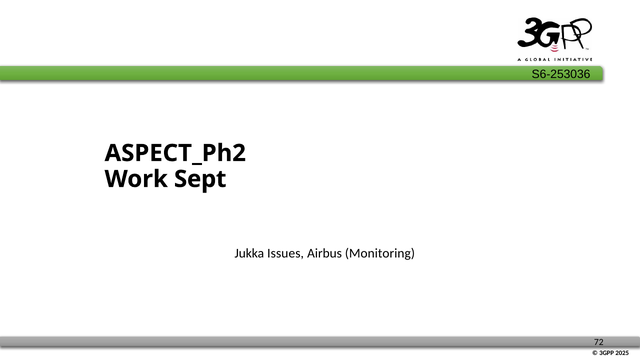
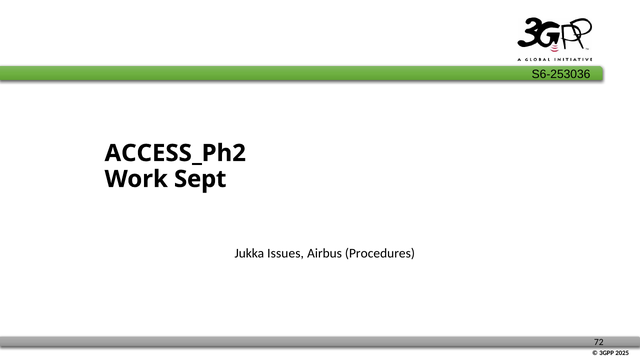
ASPECT_Ph2: ASPECT_Ph2 -> ACCESS_Ph2 (175, 153)
Monitoring: Monitoring -> Procedures (380, 253)
